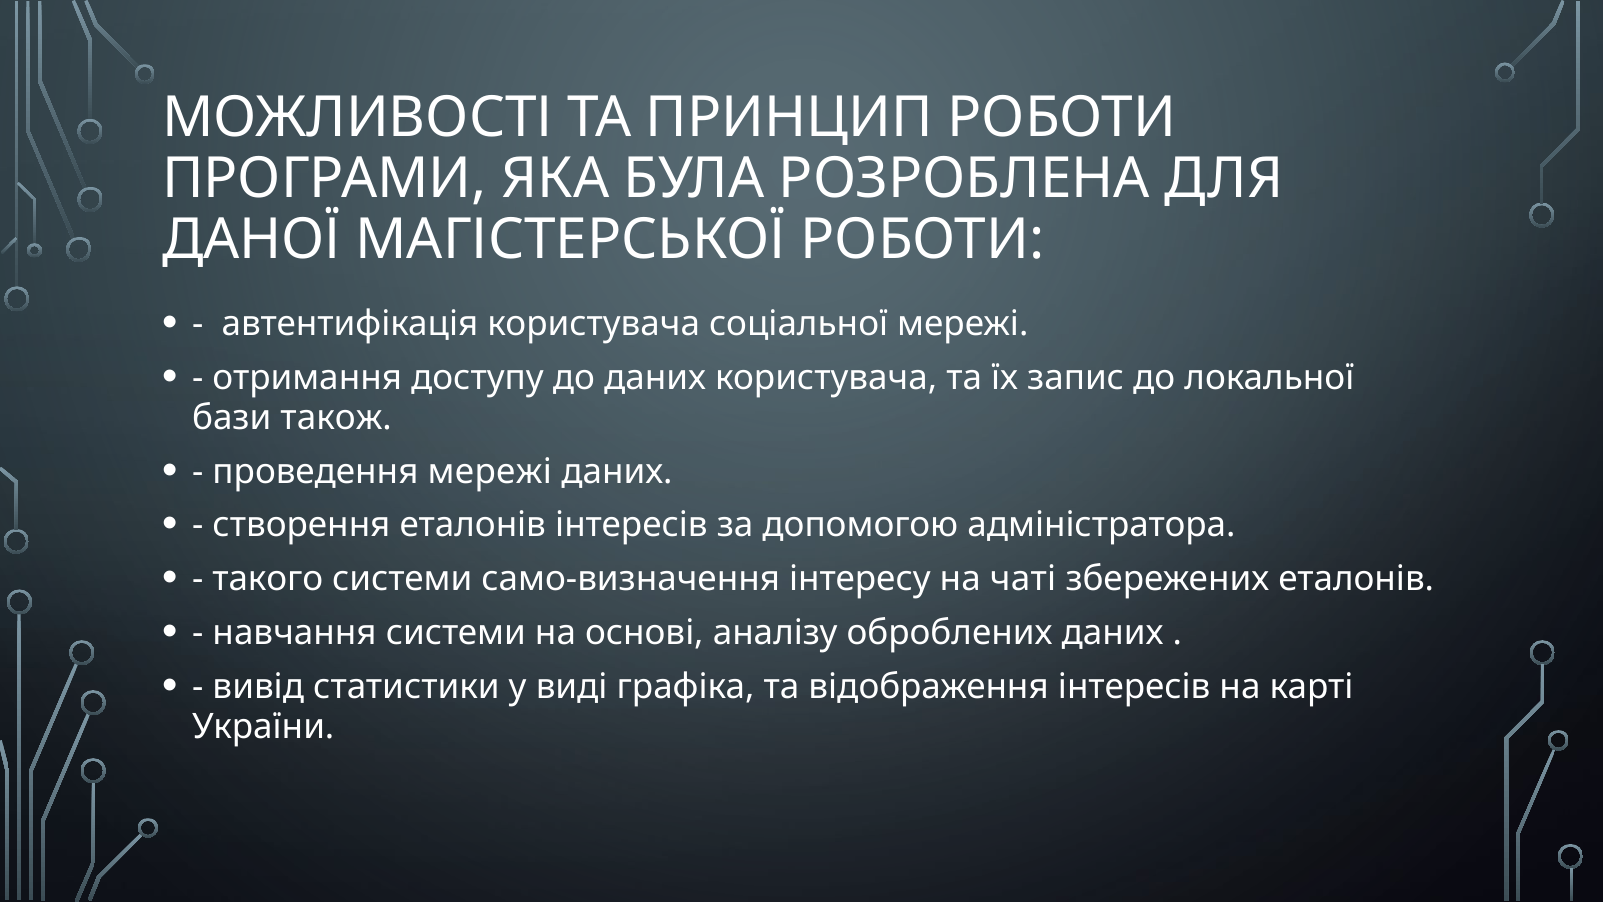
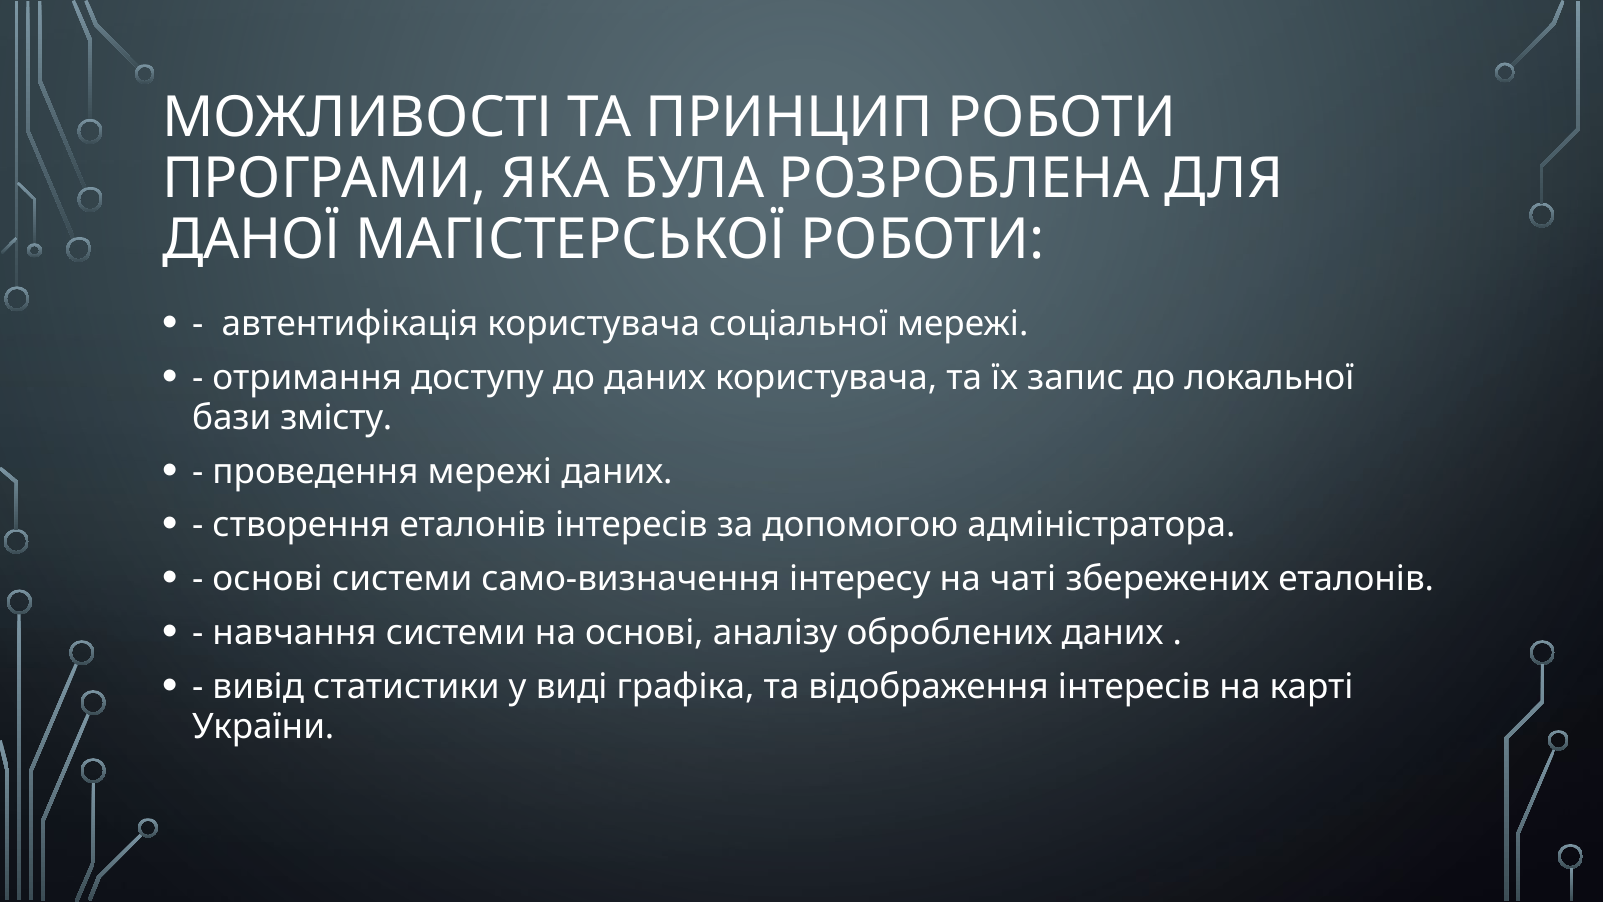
також: також -> змісту (336, 418)
такого: такого -> основі (268, 579)
